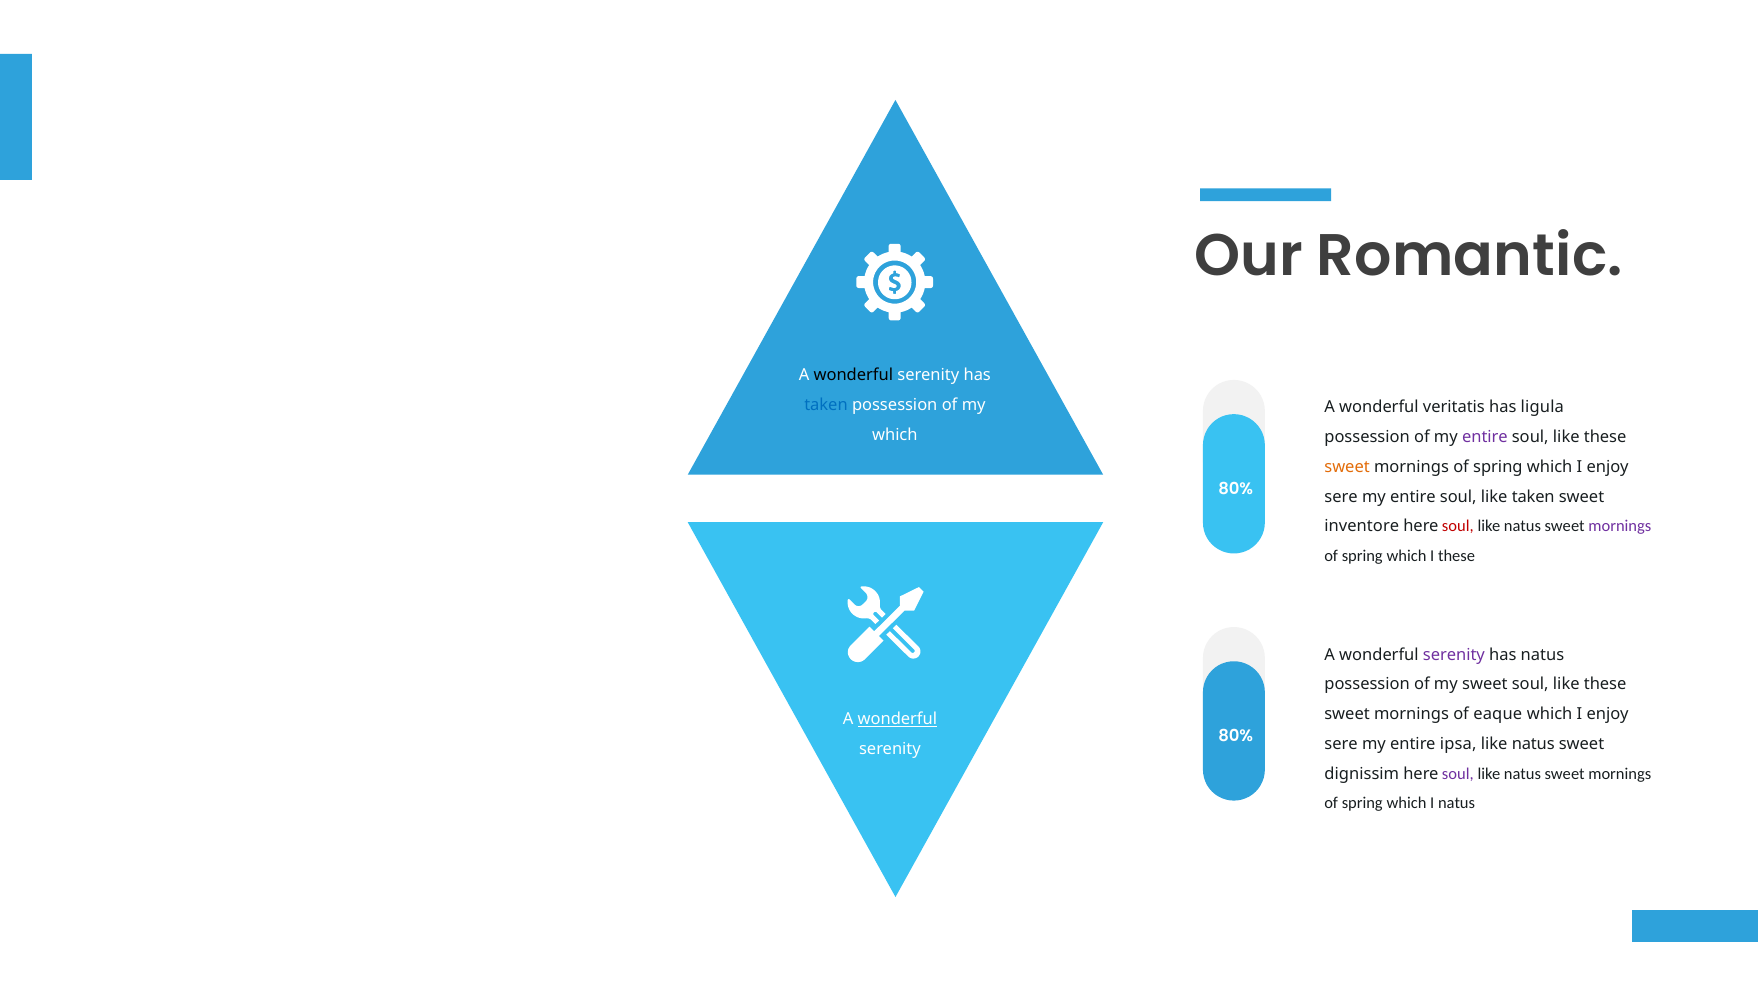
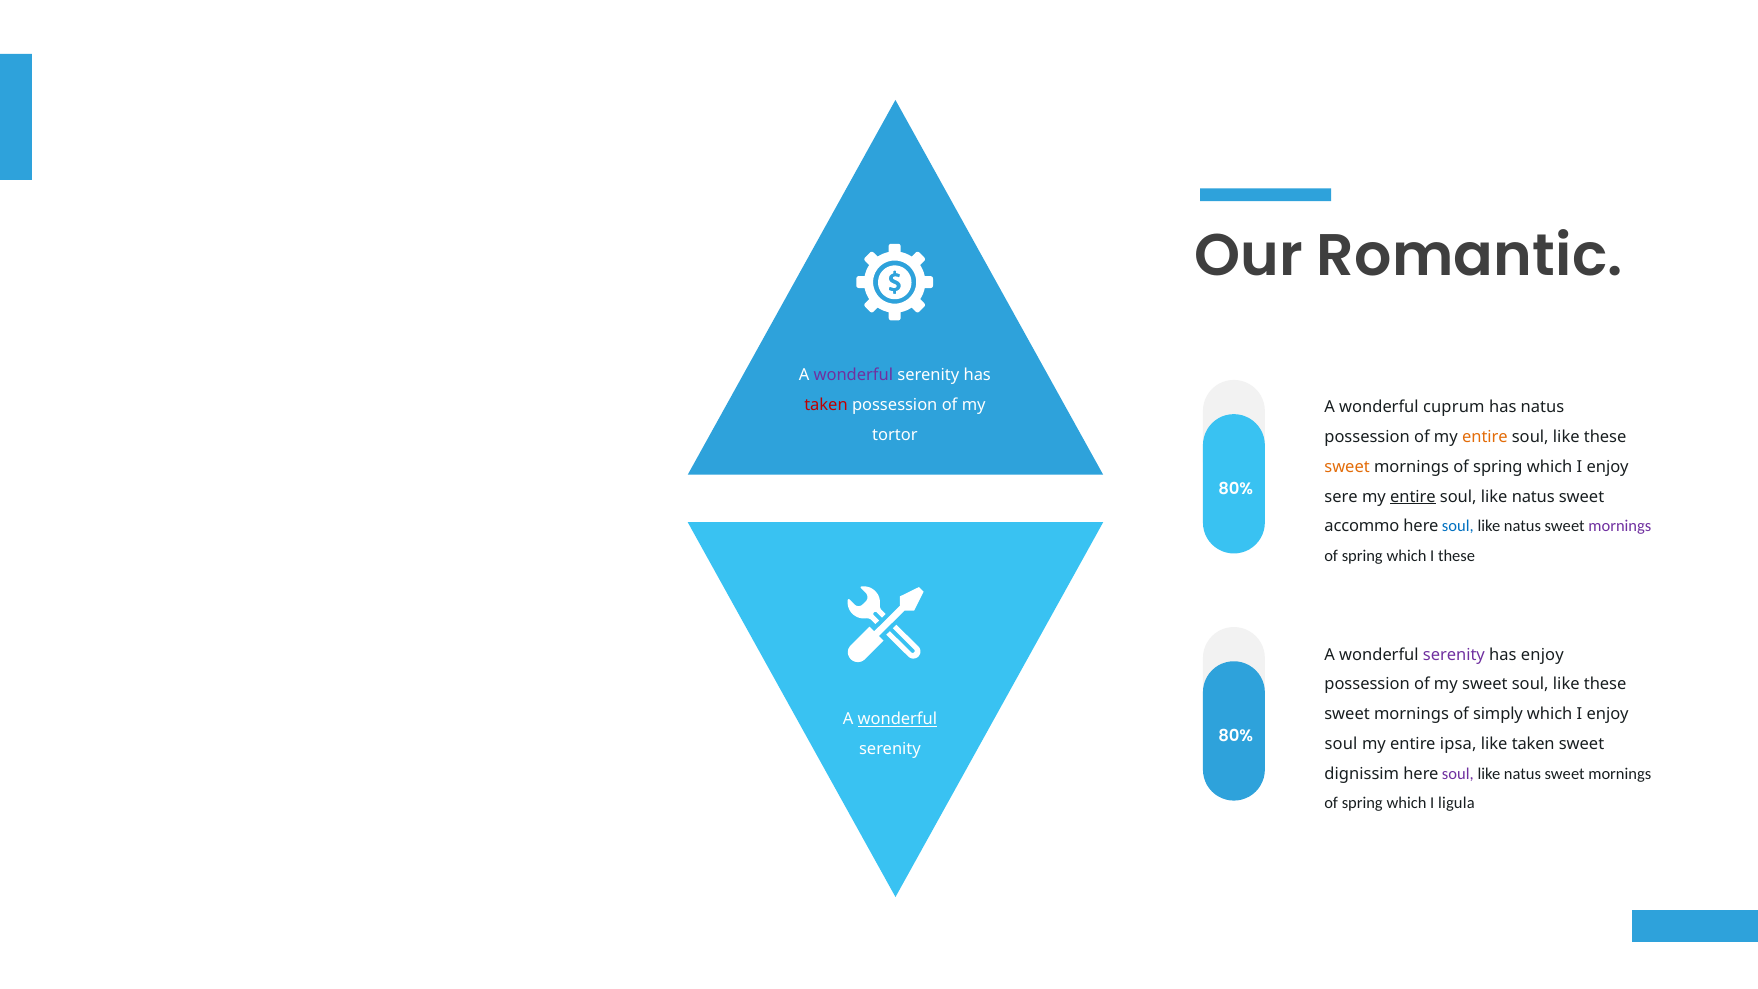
wonderful colour: black -> purple (853, 375)
taken colour: blue -> red (826, 405)
veritatis: veritatis -> cuprum (1454, 407)
has ligula: ligula -> natus (1542, 407)
which: which -> tortor (895, 435)
entire colour: purple -> orange (1485, 437)
entire underline: none -> present (1413, 497)
taken: taken -> natus (1533, 497)
inventore: inventore -> accommo (1362, 526)
soul colour: red -> blue (1458, 526)
has natus: natus -> enjoy (1542, 654)
eaque: eaque -> simply (1498, 714)
sere: sere -> soul (1341, 744)
natus: natus -> taken (1533, 744)
I natus: natus -> ligula (1456, 803)
